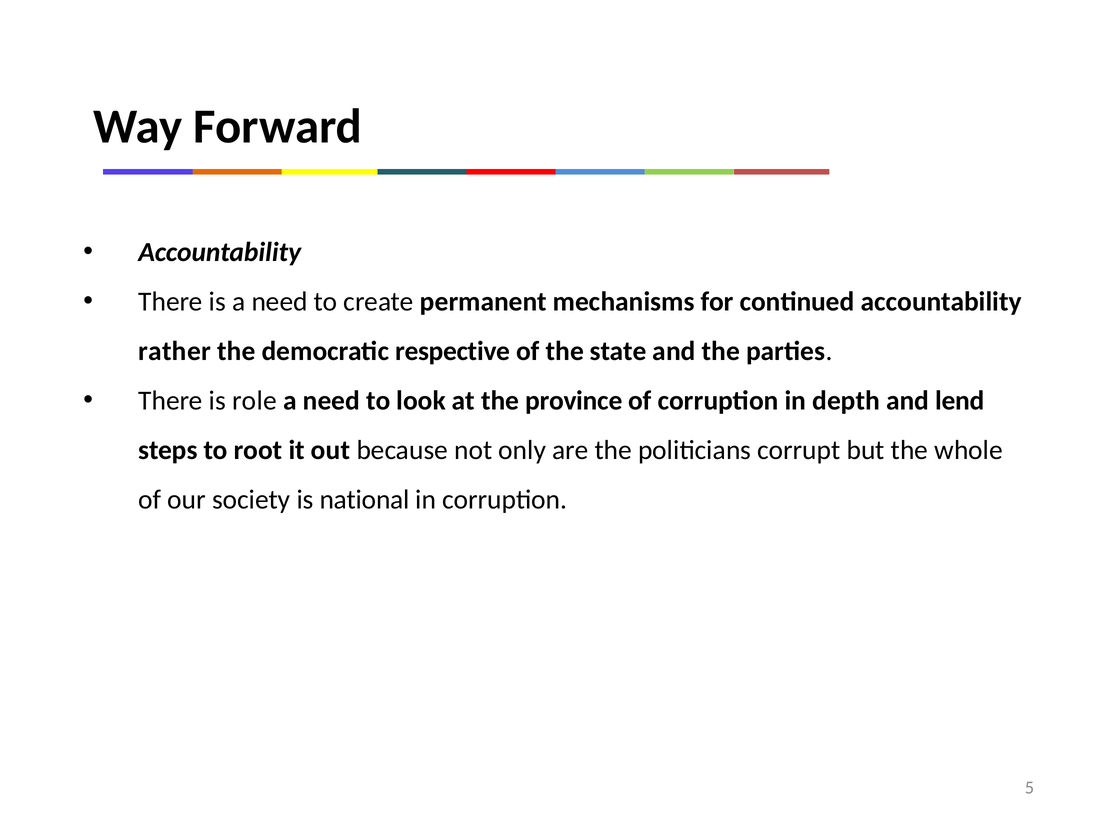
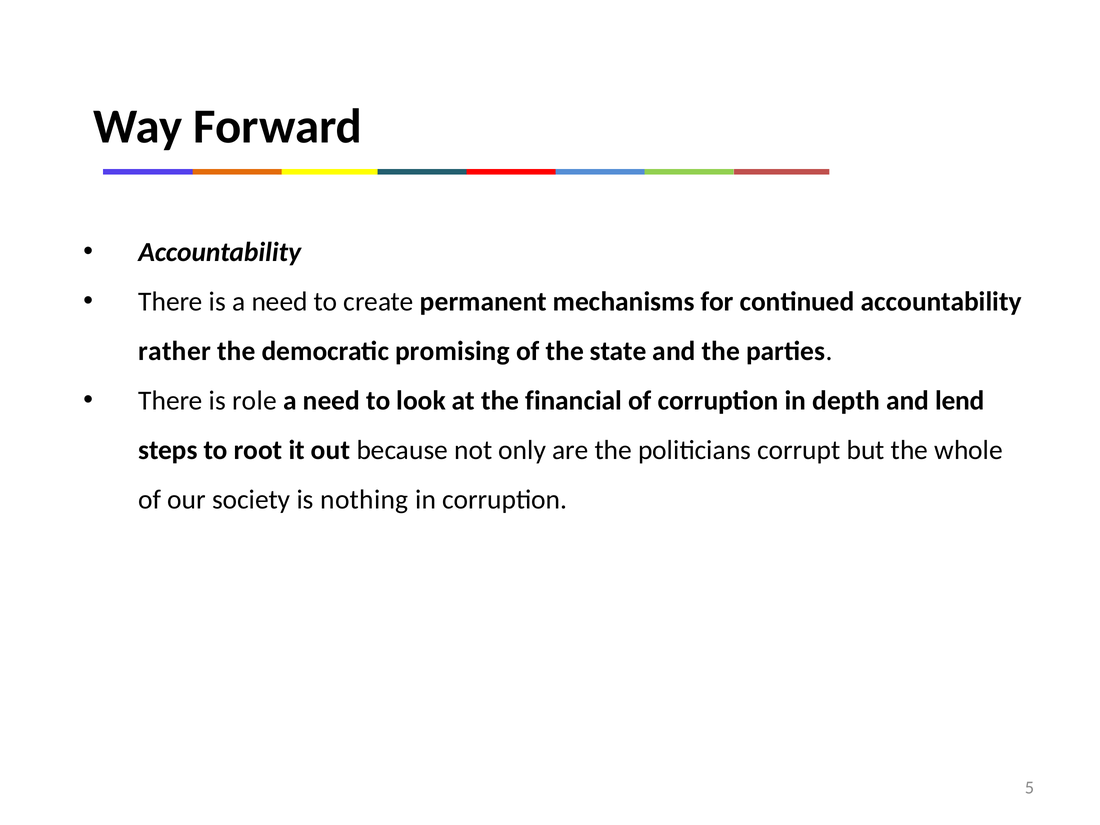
respective: respective -> promising (452, 351)
province: province -> financial (574, 400)
national: national -> nothing (364, 499)
